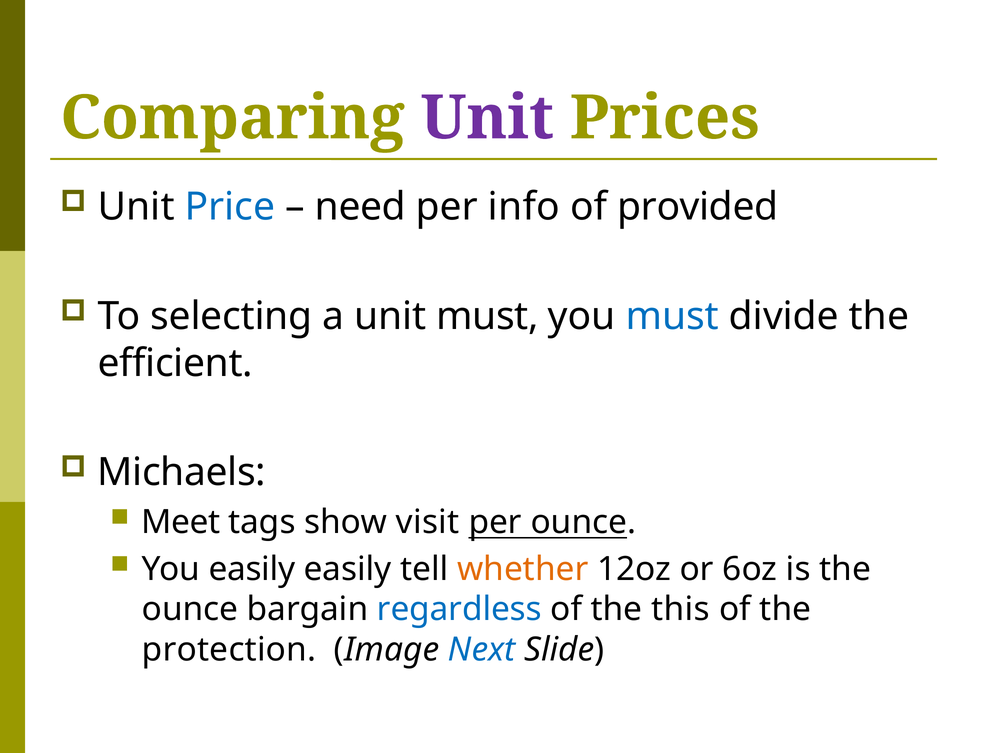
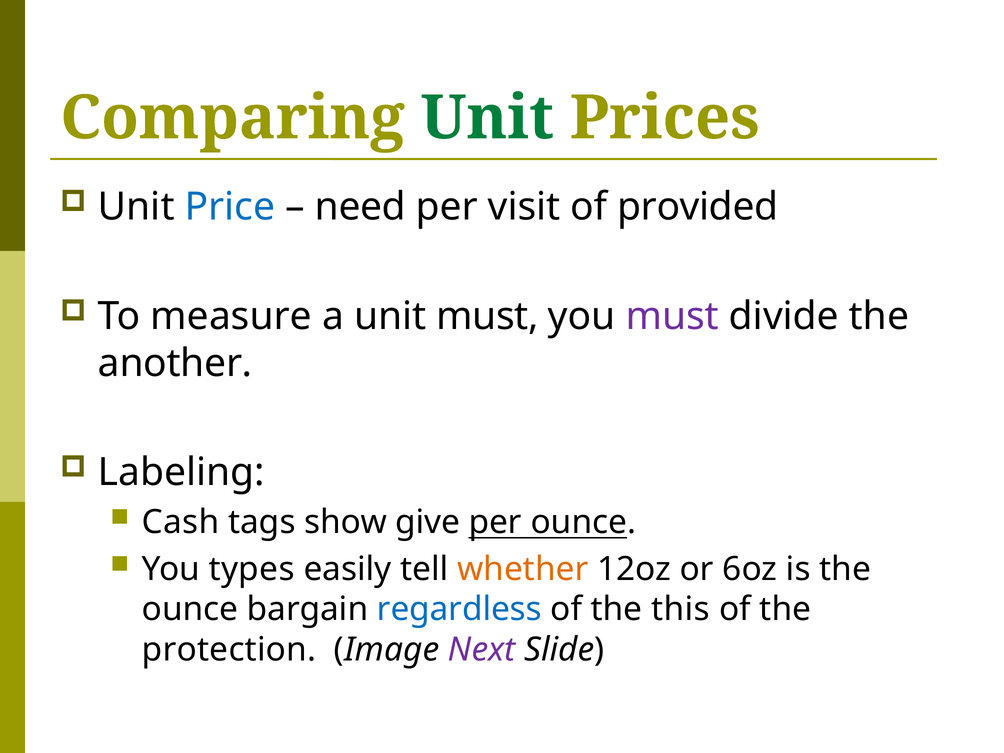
Unit colour: purple -> green (487, 118)
info: info -> visit (524, 207)
selecting: selecting -> measure (231, 316)
must colour: blue -> purple (672, 316)
efficient: efficient -> another (175, 363)
Michaels: Michaels -> Labeling (181, 473)
Meet: Meet -> Cash (181, 522)
visit: visit -> give (428, 522)
You easily: easily -> types (252, 569)
Next colour: blue -> purple (482, 650)
